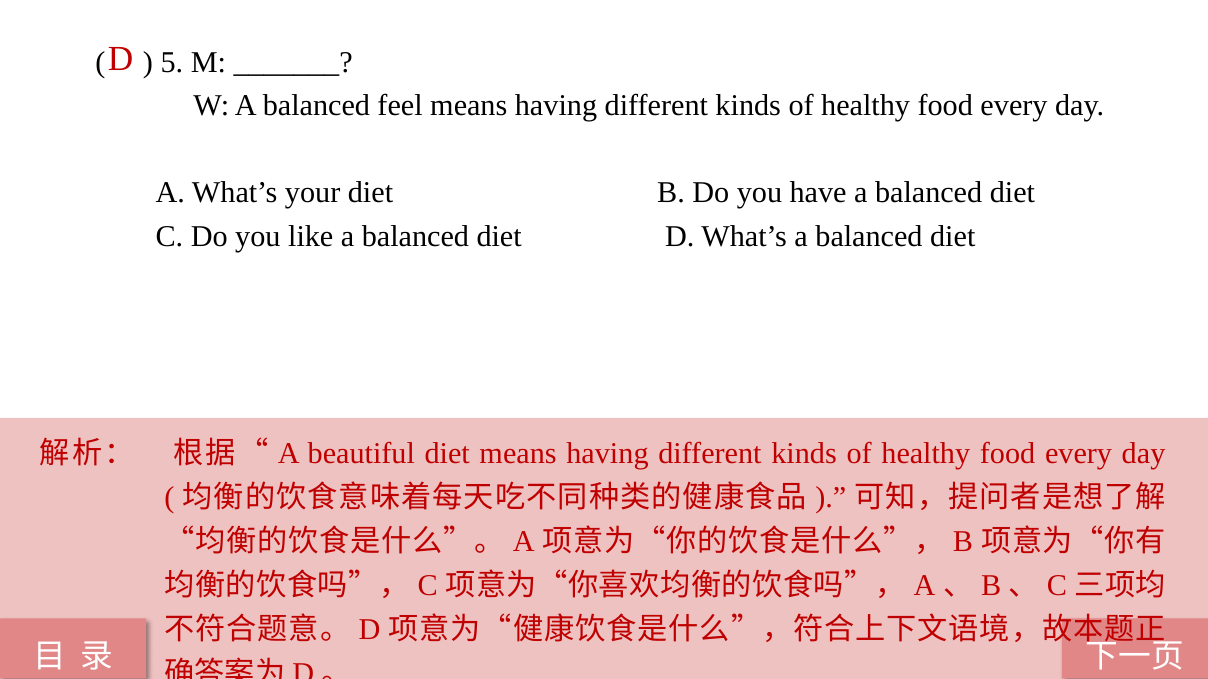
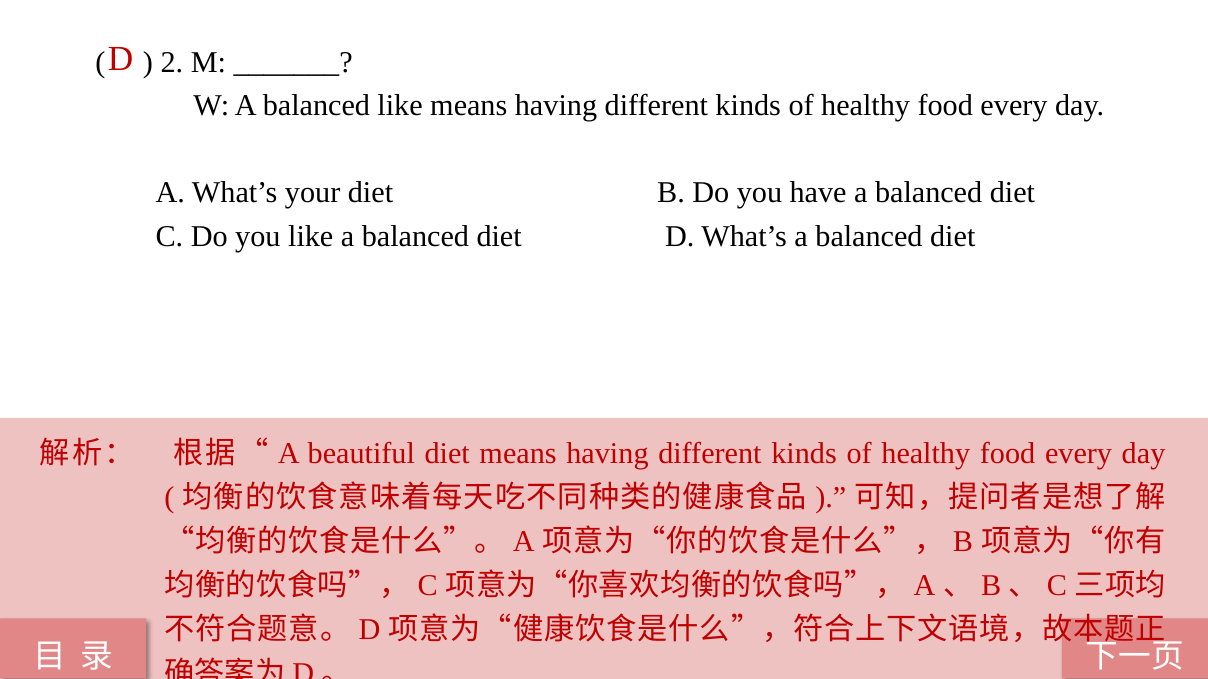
5: 5 -> 2 (172, 62)
balanced feel: feel -> like (400, 106)
